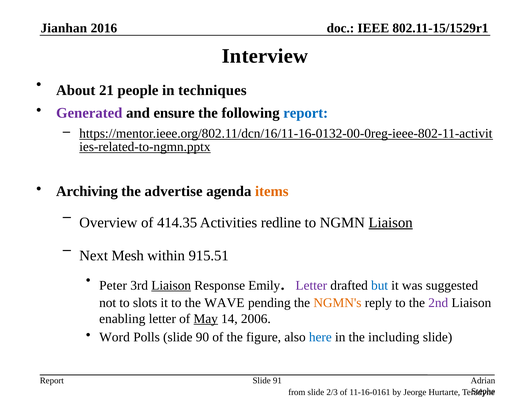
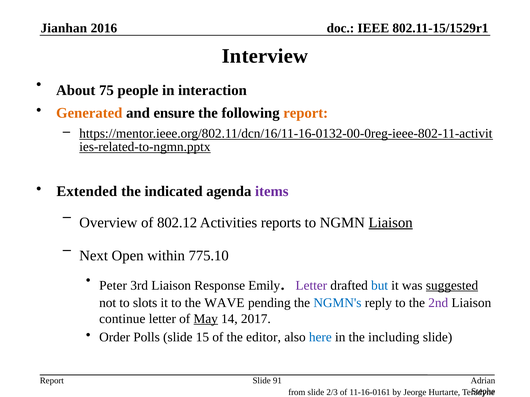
21: 21 -> 75 (106, 91)
techniques: techniques -> interaction (212, 91)
Generated colour: purple -> orange (89, 113)
report colour: blue -> orange (306, 113)
Archiving: Archiving -> Extended (87, 192)
advertise: advertise -> indicated (174, 192)
items colour: orange -> purple (272, 192)
414.35: 414.35 -> 802.12 (177, 223)
redline: redline -> reports (281, 223)
Mesh: Mesh -> Open (128, 256)
915.51: 915.51 -> 775.10 (209, 256)
Liaison underline: present -> none (171, 286)
suggested underline: none -> present (452, 286)
NGMN's colour: orange -> blue (337, 303)
enabling: enabling -> continue (122, 319)
2006: 2006 -> 2017 (256, 319)
Word: Word -> Order (115, 338)
90: 90 -> 15 (202, 338)
figure: figure -> editor (264, 338)
